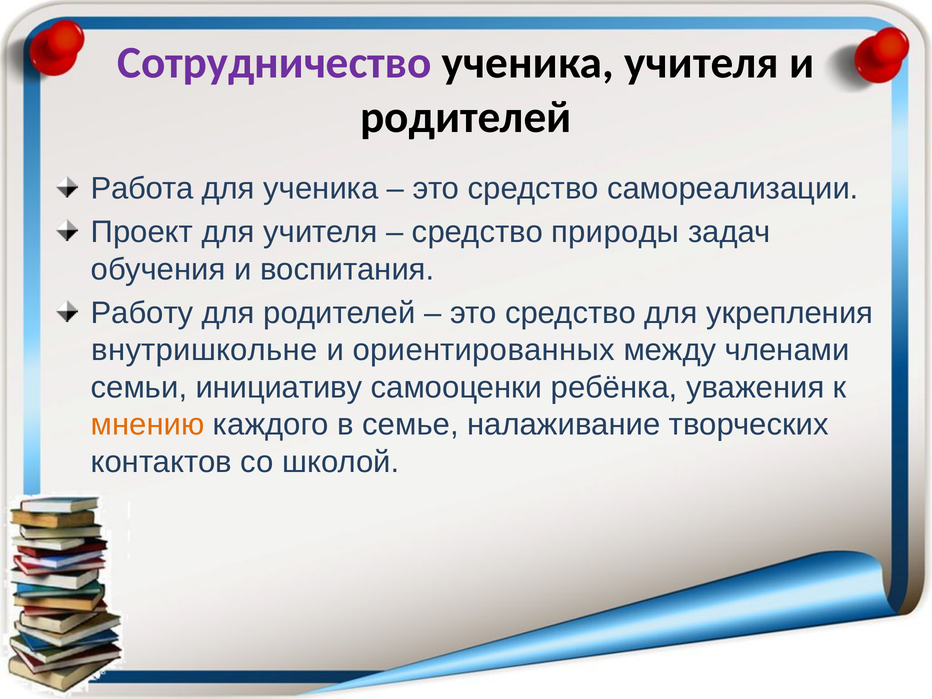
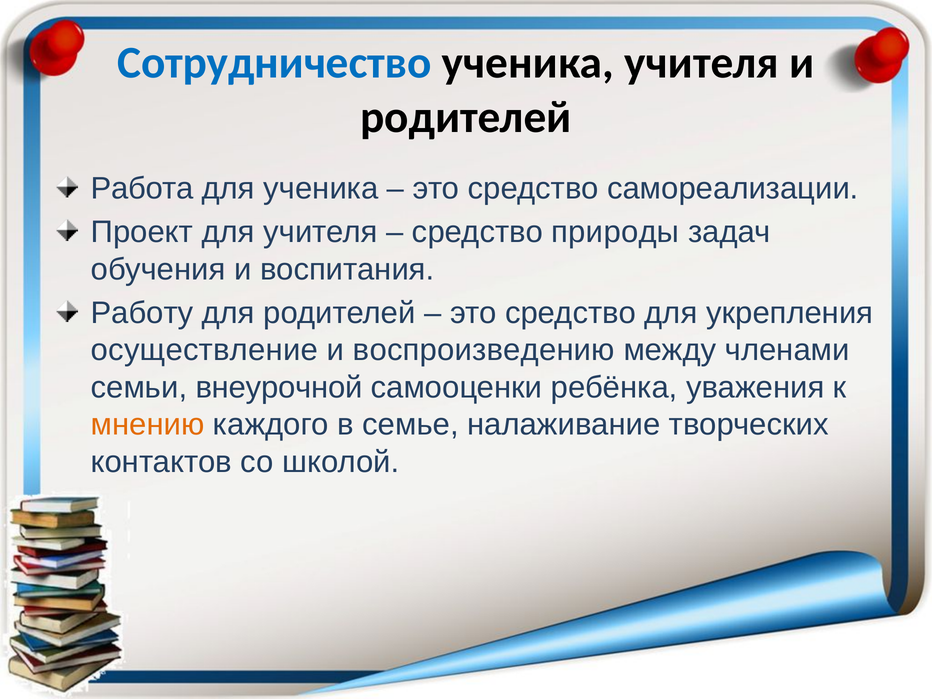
Сотрудничество colour: purple -> blue (274, 63)
внутришкольне: внутришкольне -> осуществление (204, 350)
ориентированных: ориентированных -> воспроизведению (484, 350)
инициативу: инициативу -> внеурочной (279, 387)
